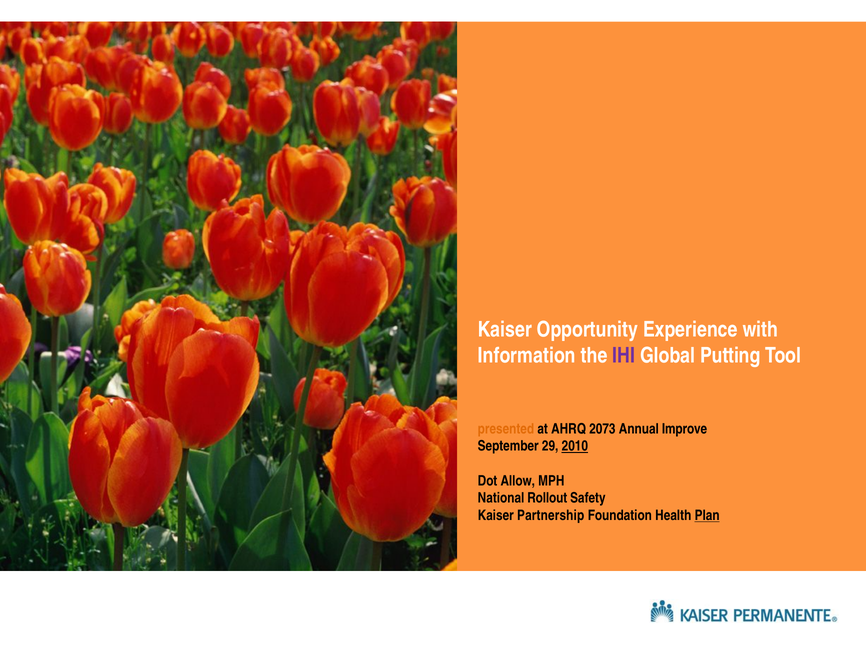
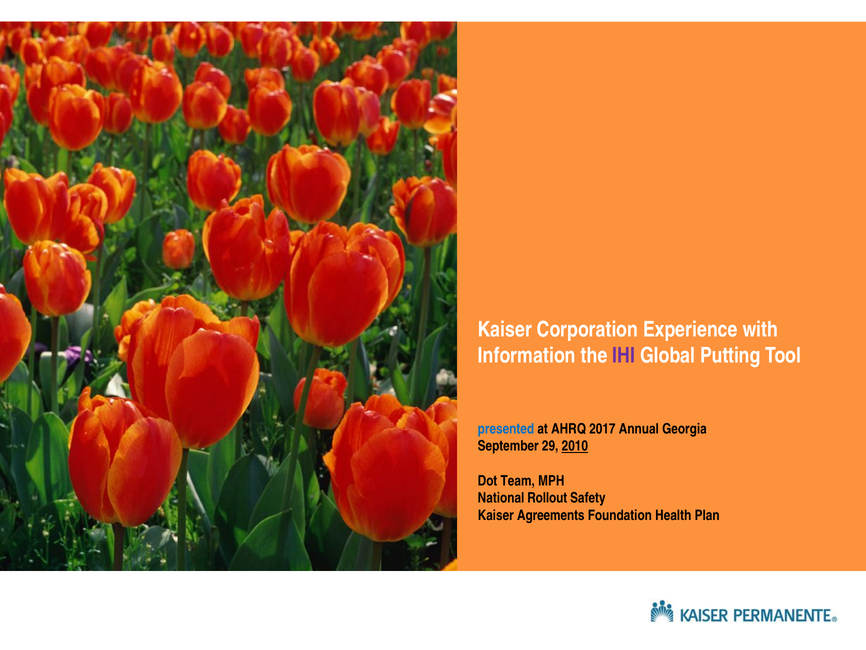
Opportunity: Opportunity -> Corporation (587, 329)
presented colour: orange -> blue (506, 429)
2073: 2073 -> 2017 (602, 429)
Improve: Improve -> Georgia (684, 429)
Allow: Allow -> Team (518, 481)
Partnership: Partnership -> Agreements (551, 515)
Plan underline: present -> none (707, 515)
